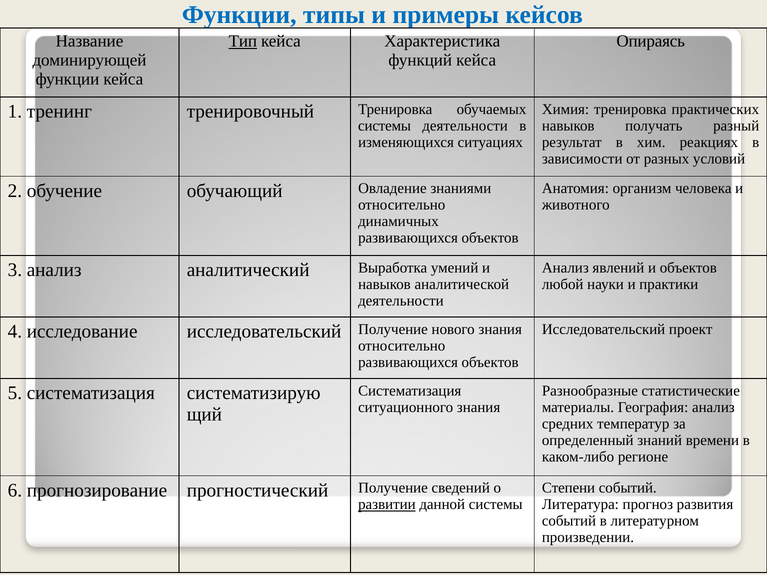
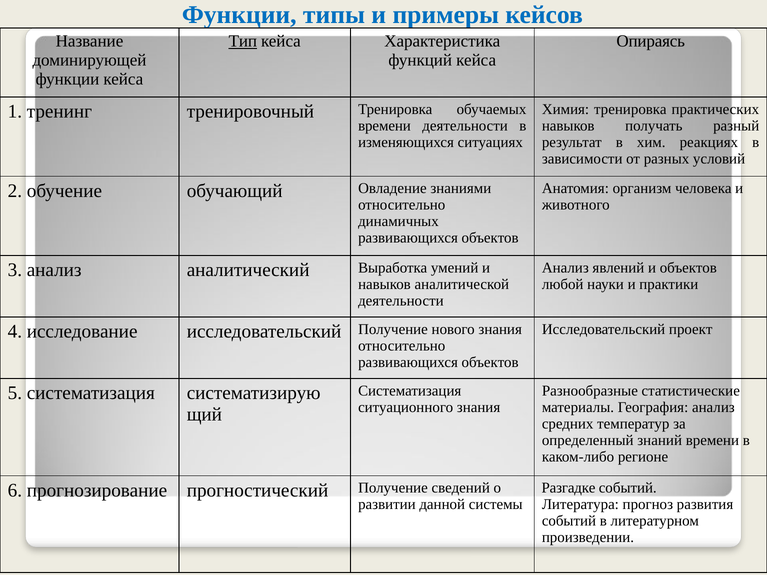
системы: системы -> времени (384, 126)
Степени: Степени -> Разгадке (569, 488)
развитии underline: present -> none (387, 505)
